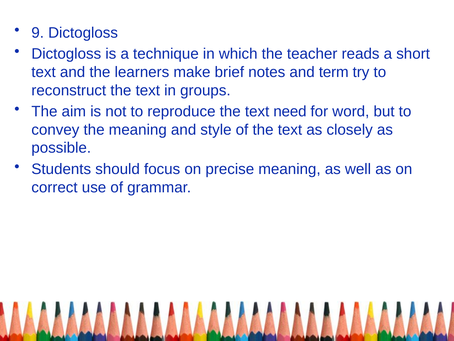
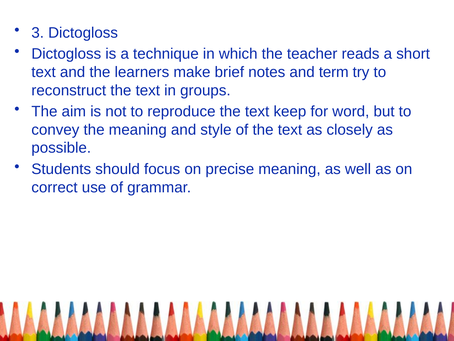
9: 9 -> 3 (38, 33)
need: need -> keep (290, 111)
